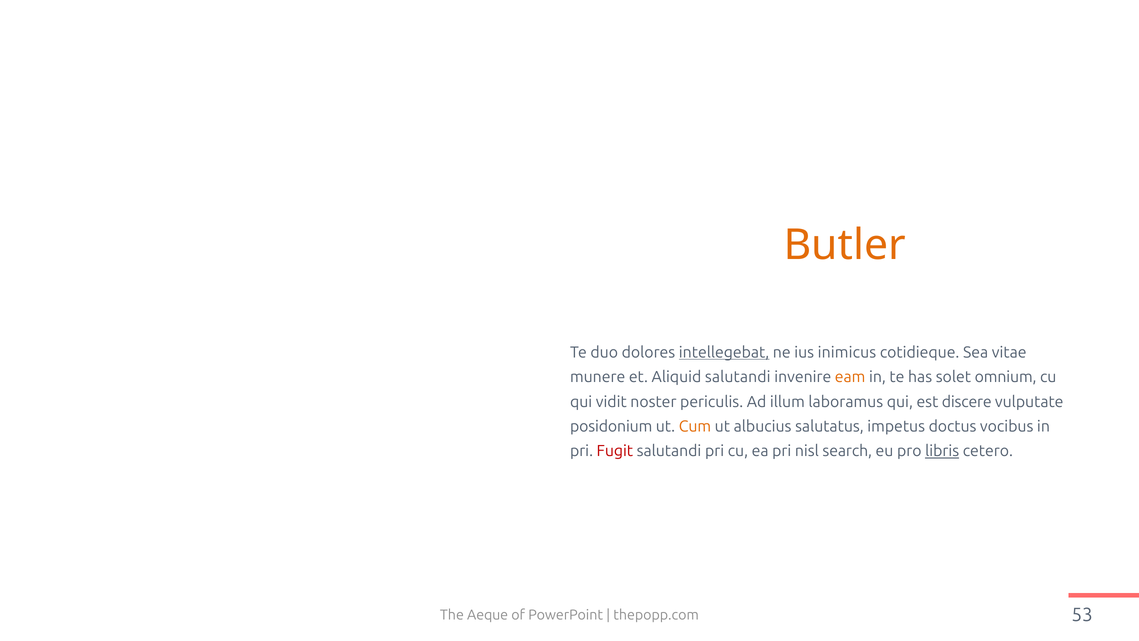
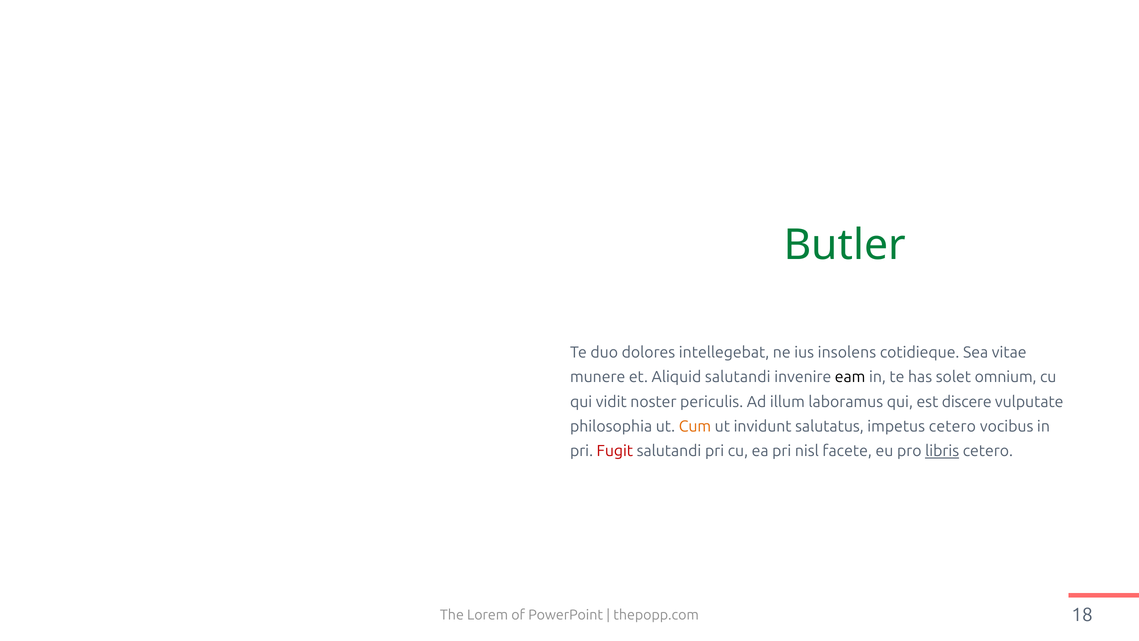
Butler colour: orange -> green (845, 245)
intellegebat underline: present -> none (724, 352)
inimicus: inimicus -> insolens (847, 352)
eam colour: orange -> black (850, 377)
posidonium: posidonium -> philosophia (611, 426)
albucius: albucius -> invidunt (763, 426)
impetus doctus: doctus -> cetero (952, 426)
search: search -> facete (847, 451)
Aeque: Aeque -> Lorem (488, 615)
53: 53 -> 18 (1082, 614)
